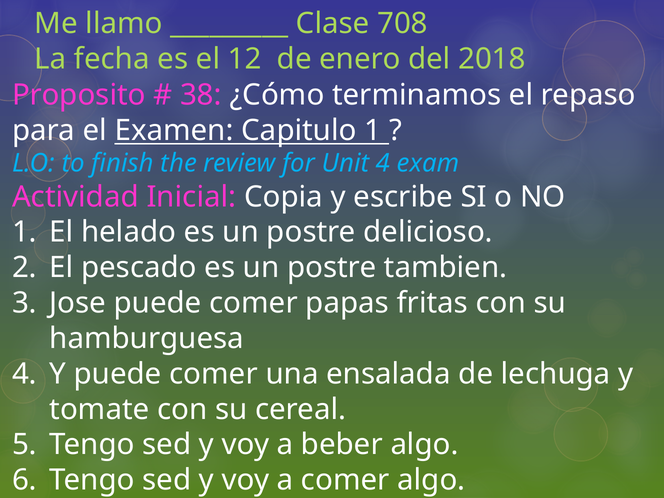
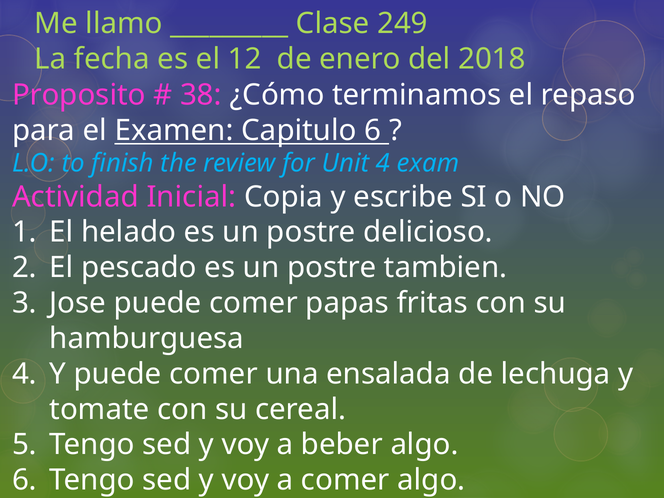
708: 708 -> 249 (403, 23)
Capitulo 1: 1 -> 6 (373, 130)
